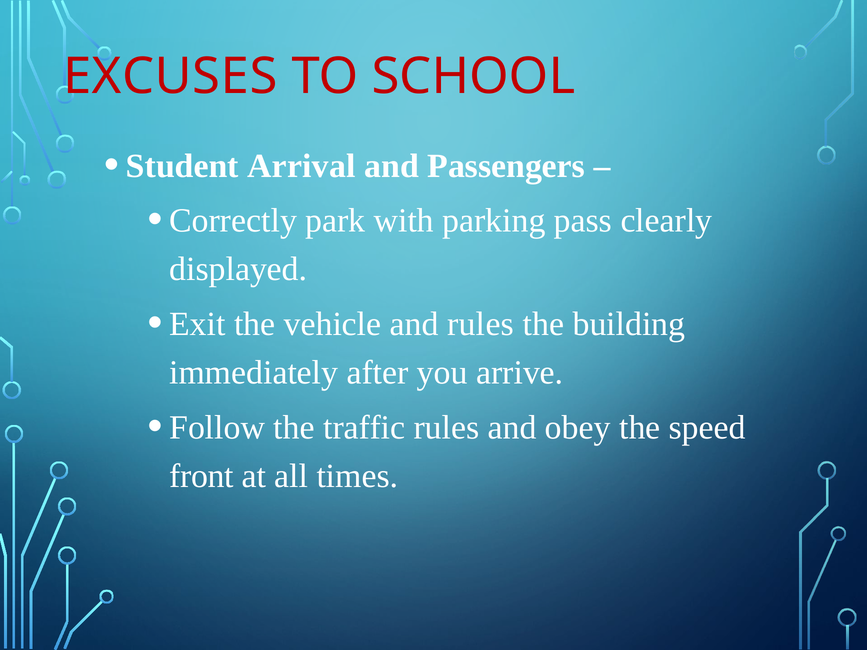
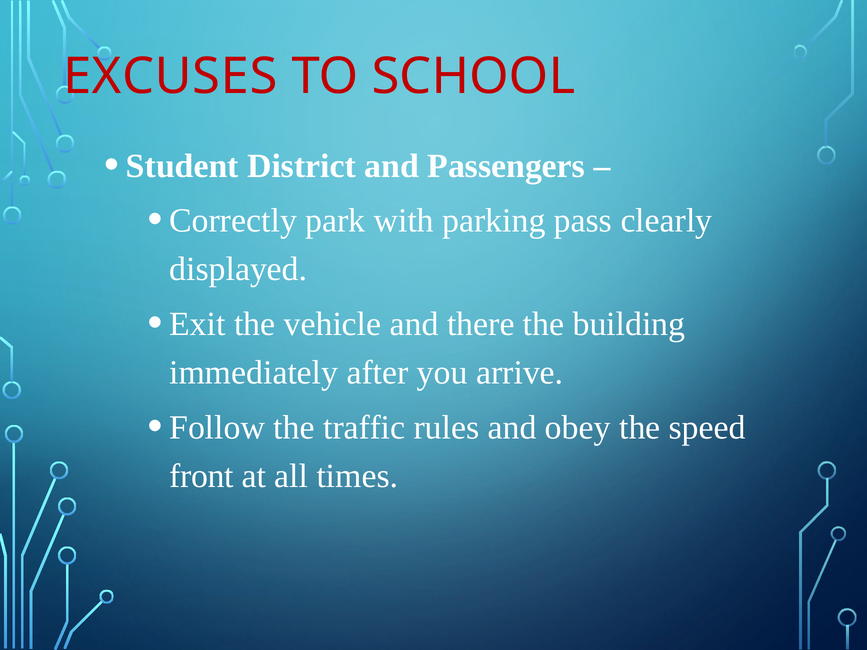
Arrival: Arrival -> District (302, 166)
and rules: rules -> there (481, 324)
